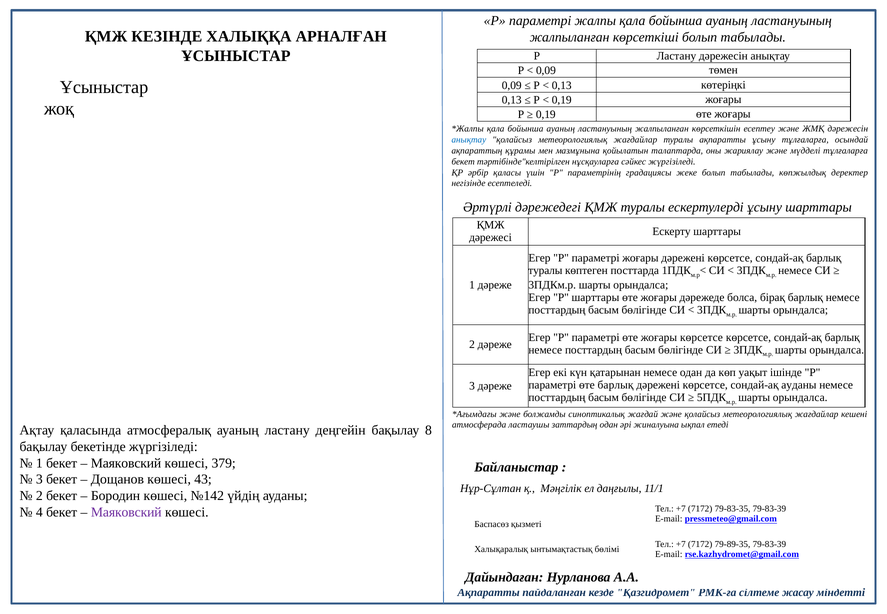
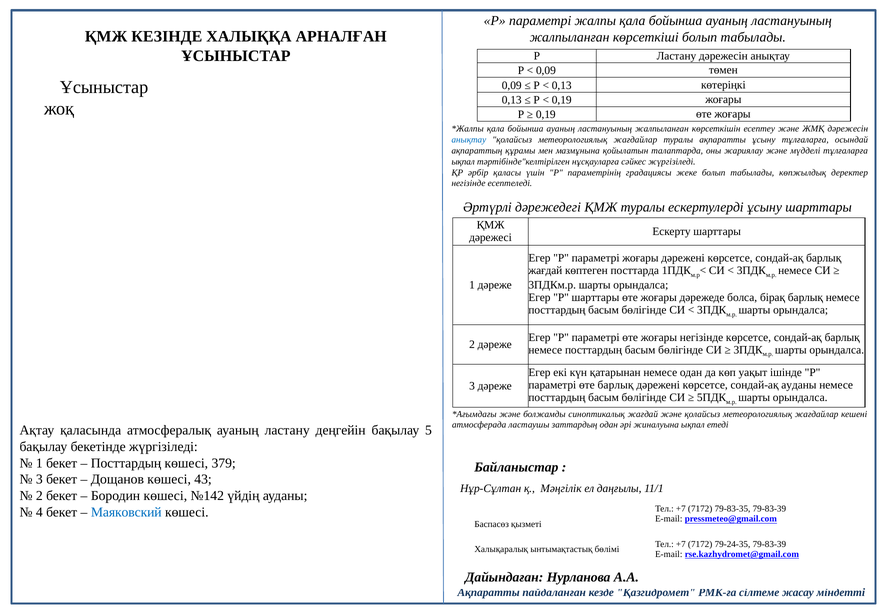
бекет: бекет -> ықпал (463, 162)
туралы: туралы -> жағдай (545, 271)
жоғары көрсетсе: көрсетсе -> негізінде (702, 337)
8: 8 -> 5 (428, 430)
Маяковский: Маяковский -> Посттардың (126, 463)
Маяковский colour: purple -> blue (126, 512)
79-89-35: 79-89-35 -> 79-24-35 (732, 544)
